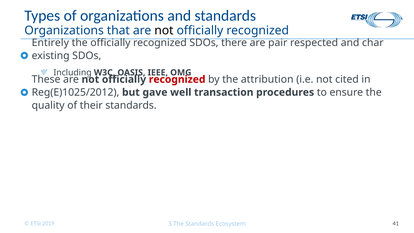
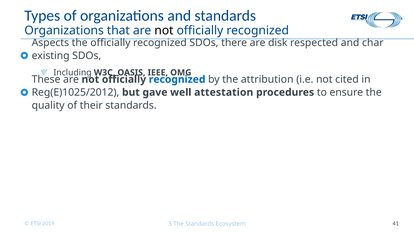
Entirely: Entirely -> Aspects (50, 43)
pair: pair -> disk (278, 43)
recognized colour: red -> blue (177, 79)
transaction: transaction -> attestation (224, 92)
